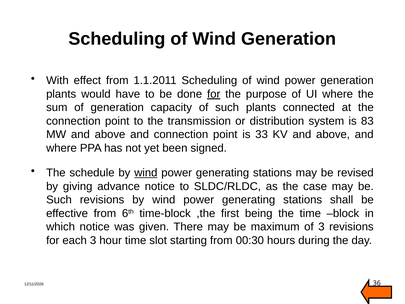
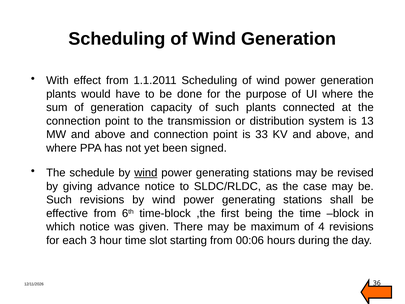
for underline: present -> none (214, 94)
83: 83 -> 13 (367, 121)
of 3: 3 -> 4 (321, 227)
00:30: 00:30 -> 00:06 (250, 240)
